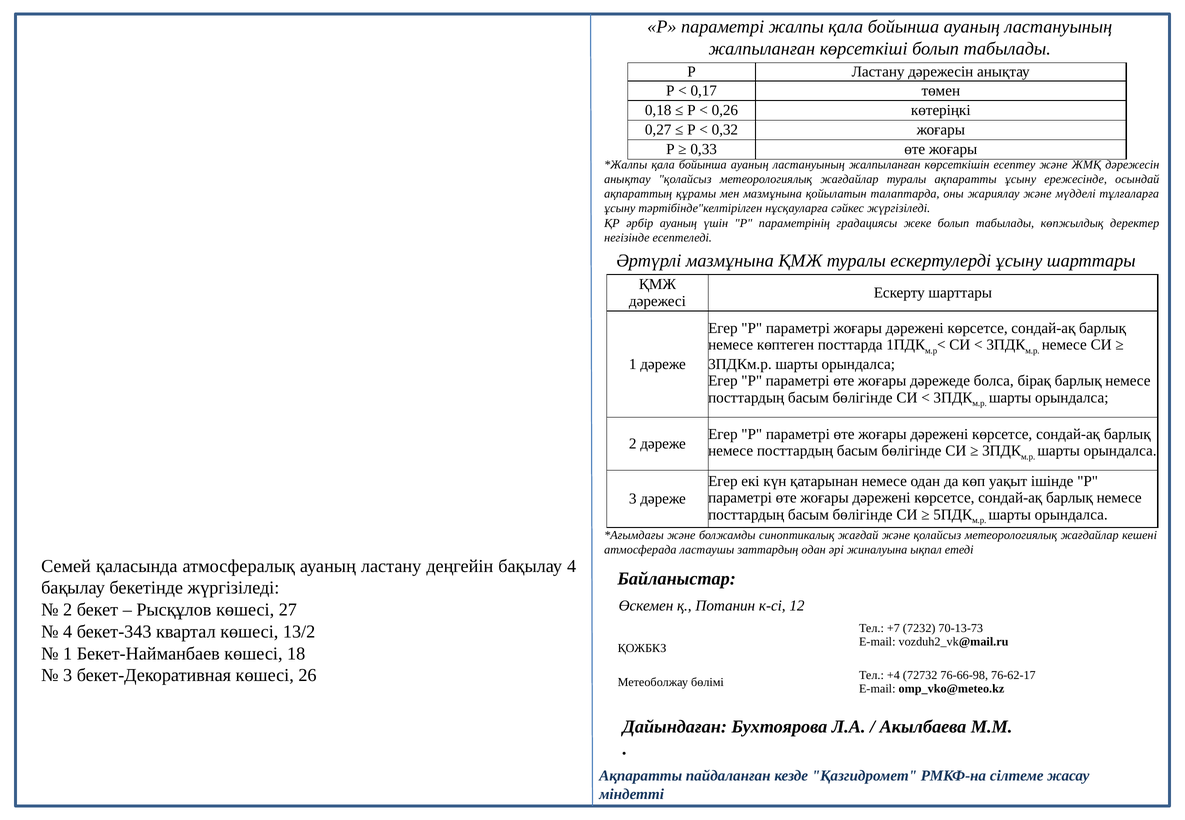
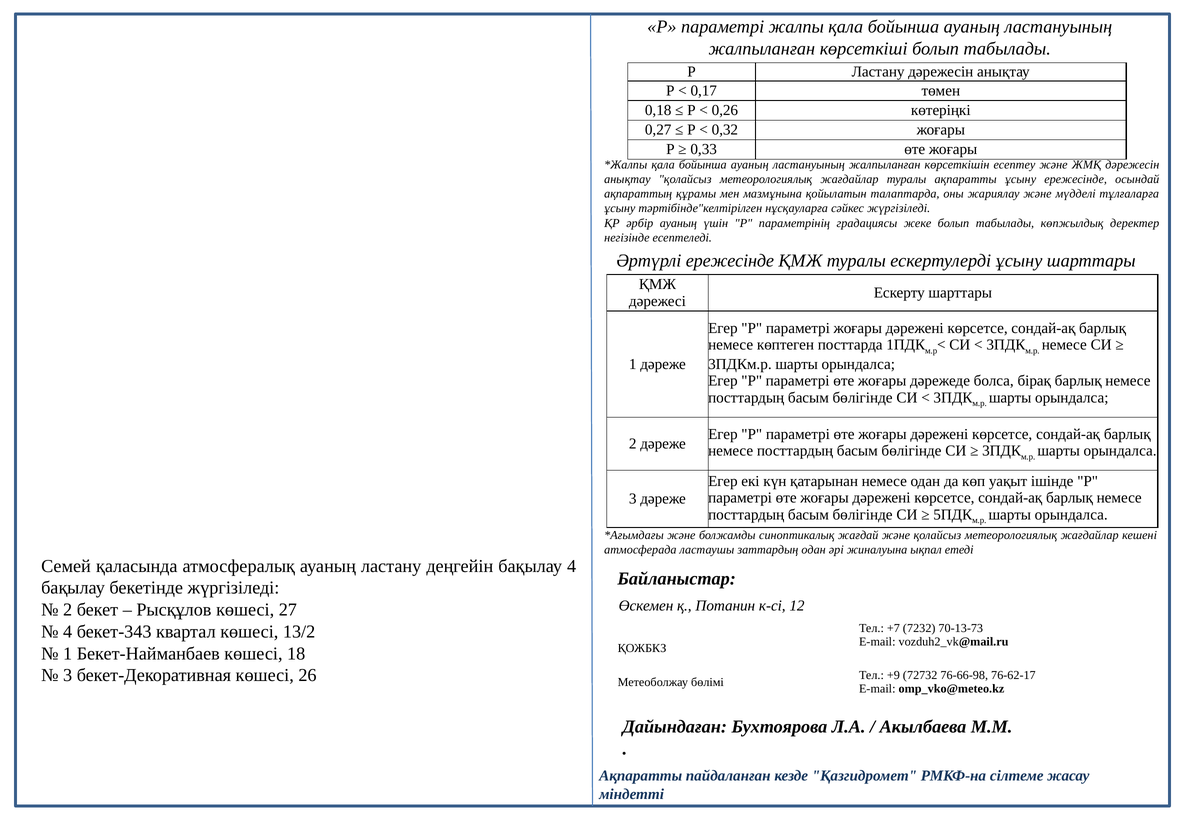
Әртүрлі мазмұнына: мазмұнына -> ережесінде (730, 261)
+4: +4 -> +9 (893, 676)
